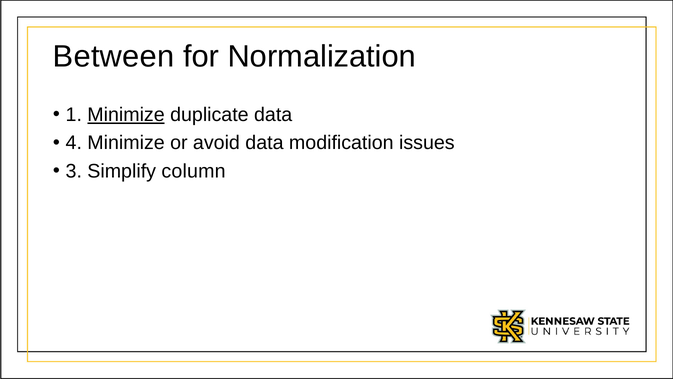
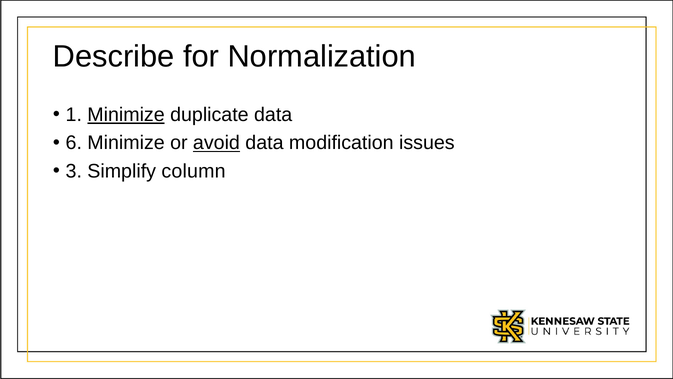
Between: Between -> Describe (114, 57)
4: 4 -> 6 (74, 143)
avoid underline: none -> present (216, 143)
